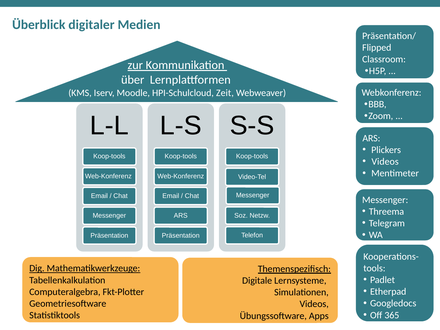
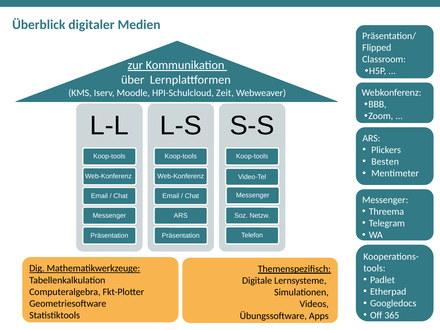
Videos: Videos -> Besten (385, 162)
